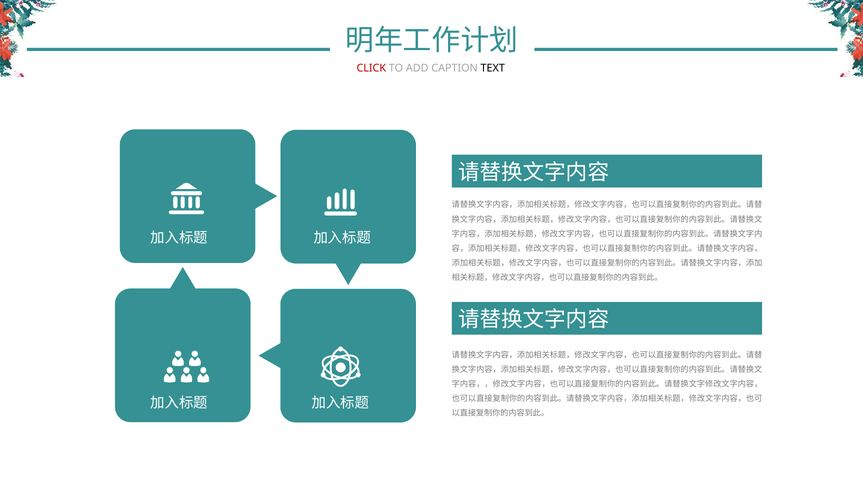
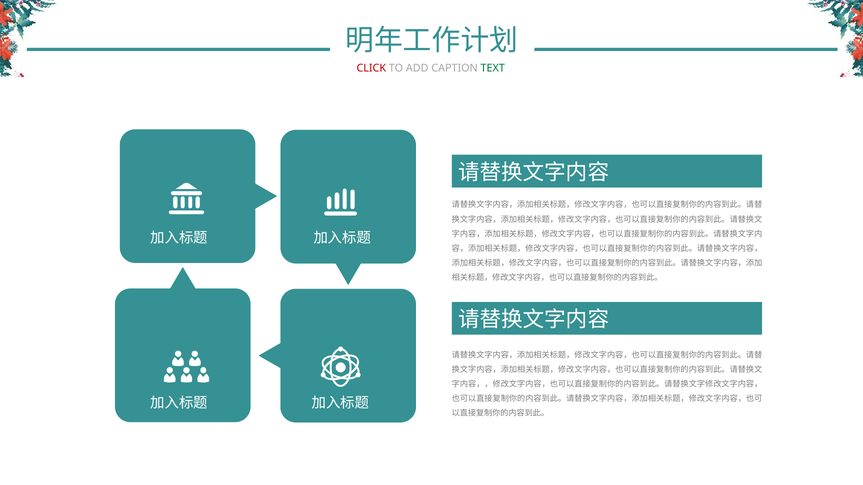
TEXT colour: black -> green (493, 68)
